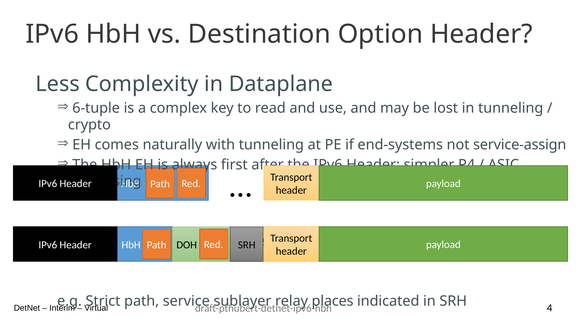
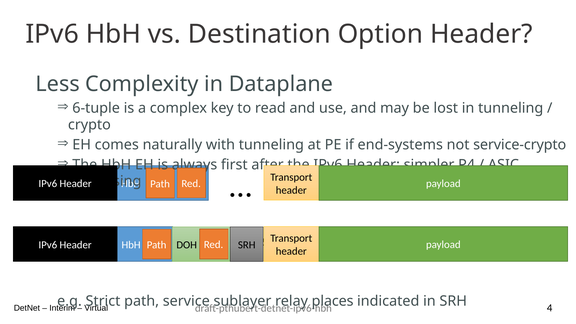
service-assign: service-assign -> service-crypto (520, 145)
